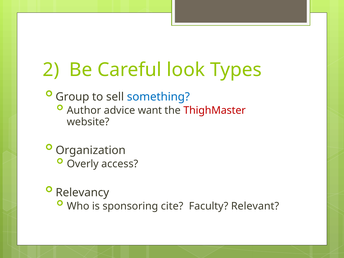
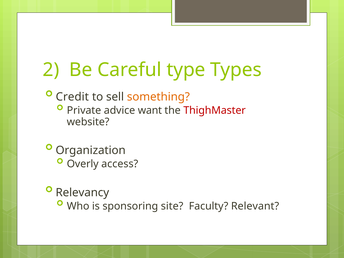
look: look -> type (186, 70)
Group: Group -> Credit (72, 97)
something colour: blue -> orange (158, 97)
Author: Author -> Private (84, 110)
cite: cite -> site (172, 206)
